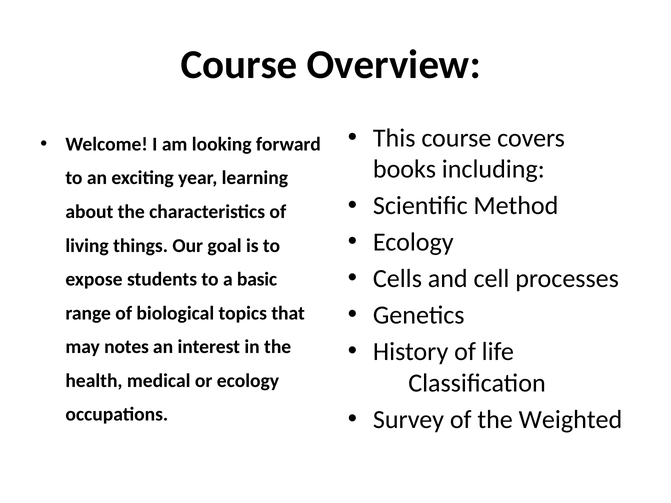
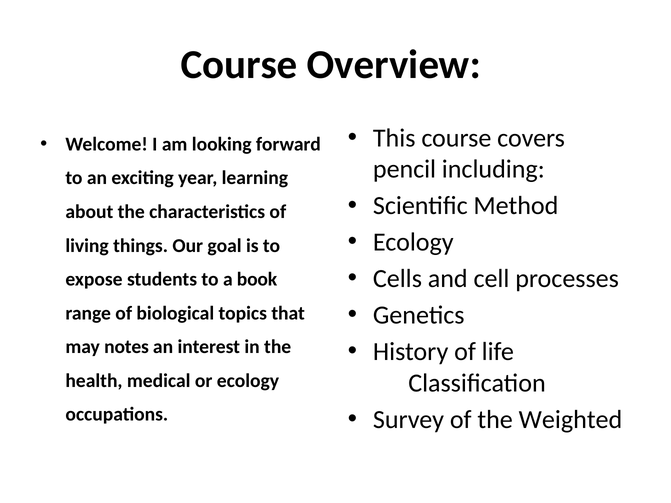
books: books -> pencil (405, 169)
basic: basic -> book (257, 279)
